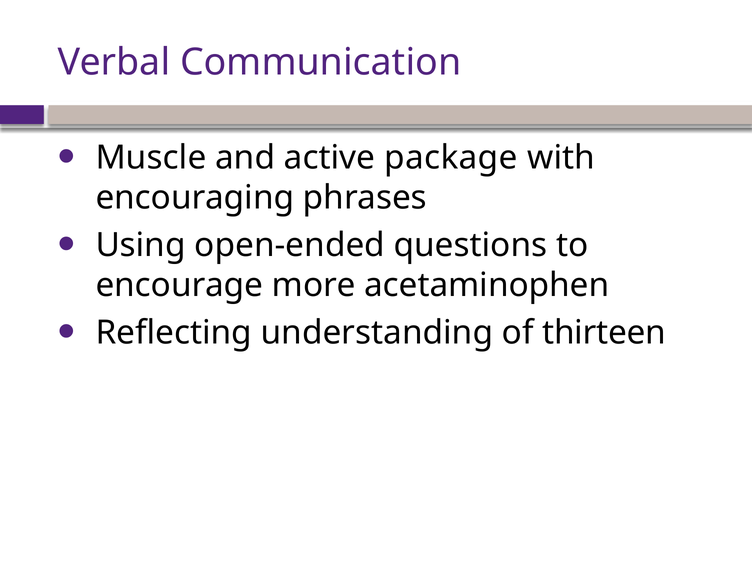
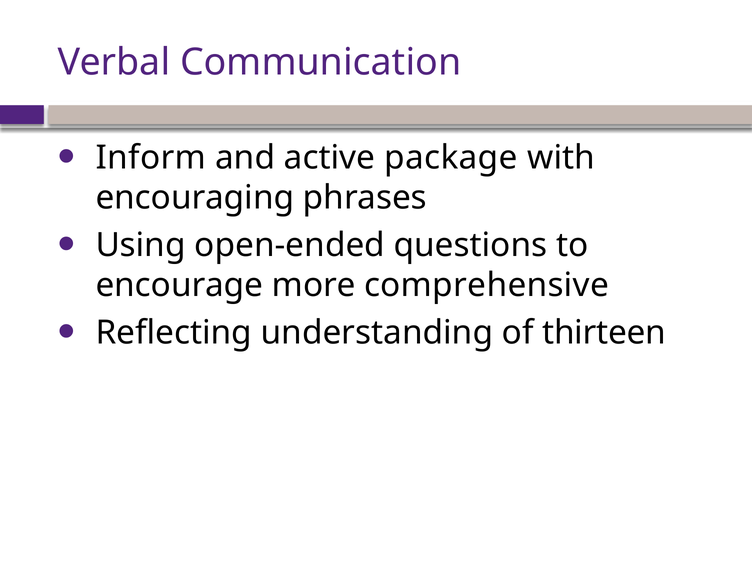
Muscle: Muscle -> Inform (151, 158)
acetaminophen: acetaminophen -> comprehensive (487, 285)
